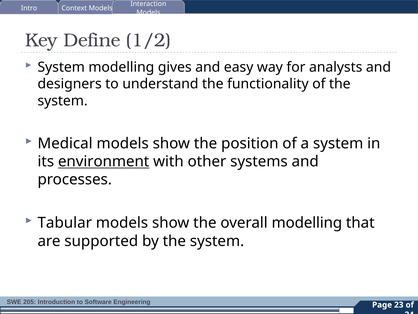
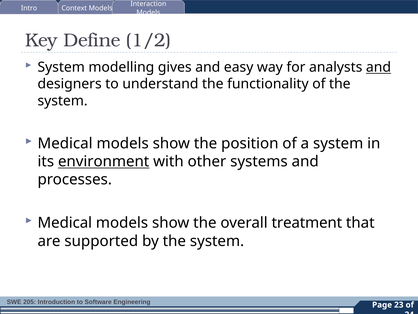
and underline: none -> present (378, 67)
Tabular: Tabular -> Medical (65, 223)
overall modelling: modelling -> treatment (307, 223)
